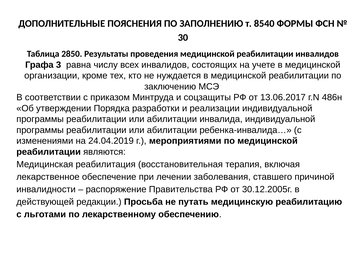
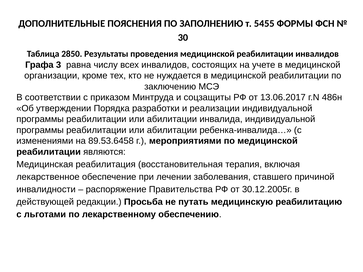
8540: 8540 -> 5455 (264, 24)
24.04.2019: 24.04.2019 -> 89.53.6458 (111, 141)
